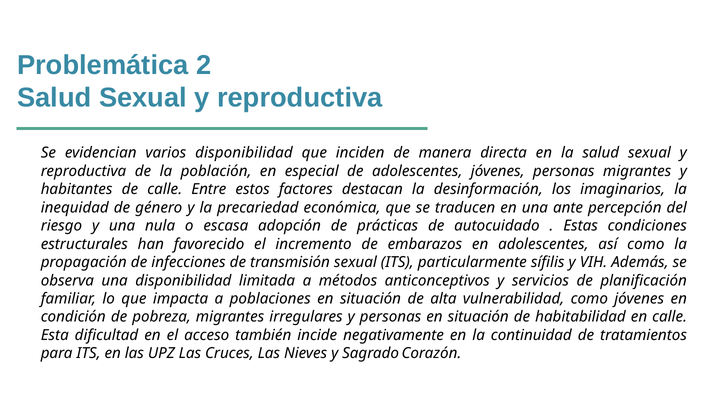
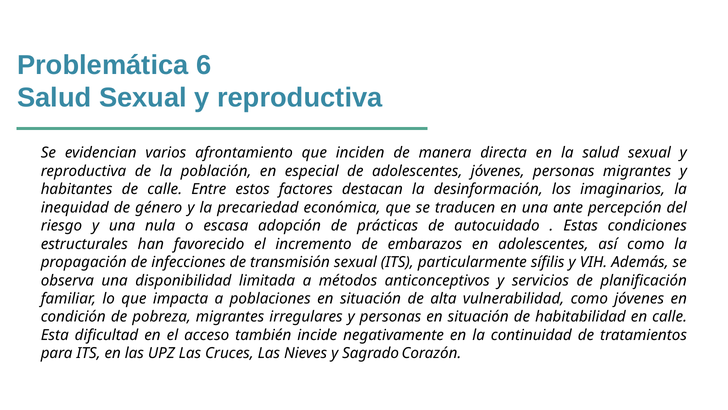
2: 2 -> 6 (204, 65)
varios disponibilidad: disponibilidad -> afrontamiento (244, 153)
